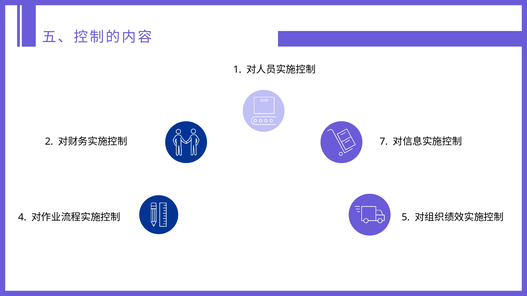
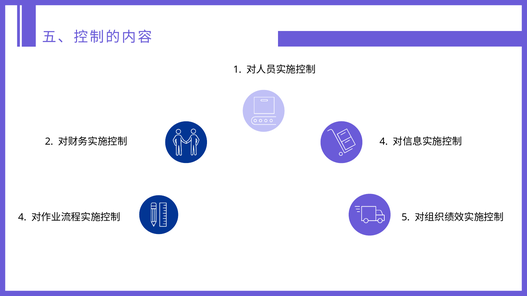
7: 7 -> 4 (384, 142)
